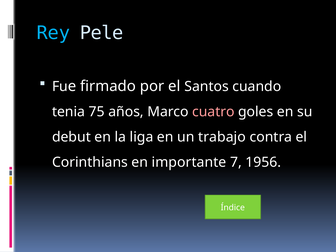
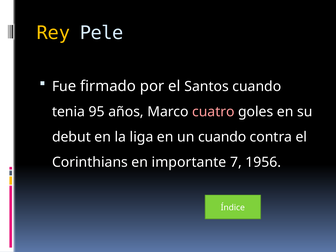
Rey colour: light blue -> yellow (53, 33)
75: 75 -> 95 (97, 112)
un trabajo: trabajo -> cuando (222, 137)
